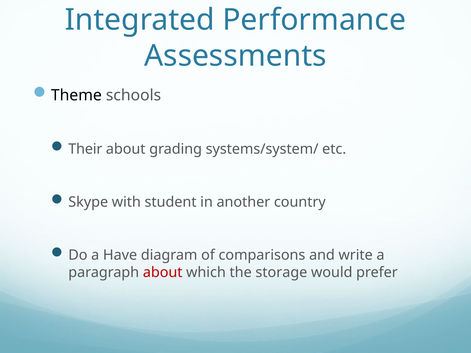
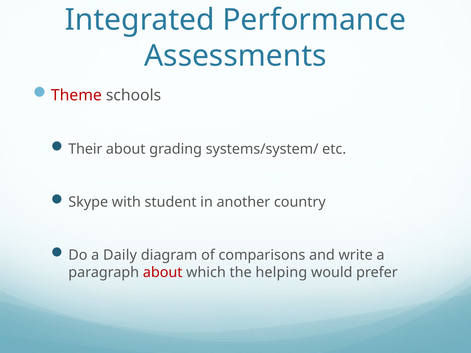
Theme colour: black -> red (76, 95)
Have: Have -> Daily (120, 255)
storage: storage -> helping (281, 273)
